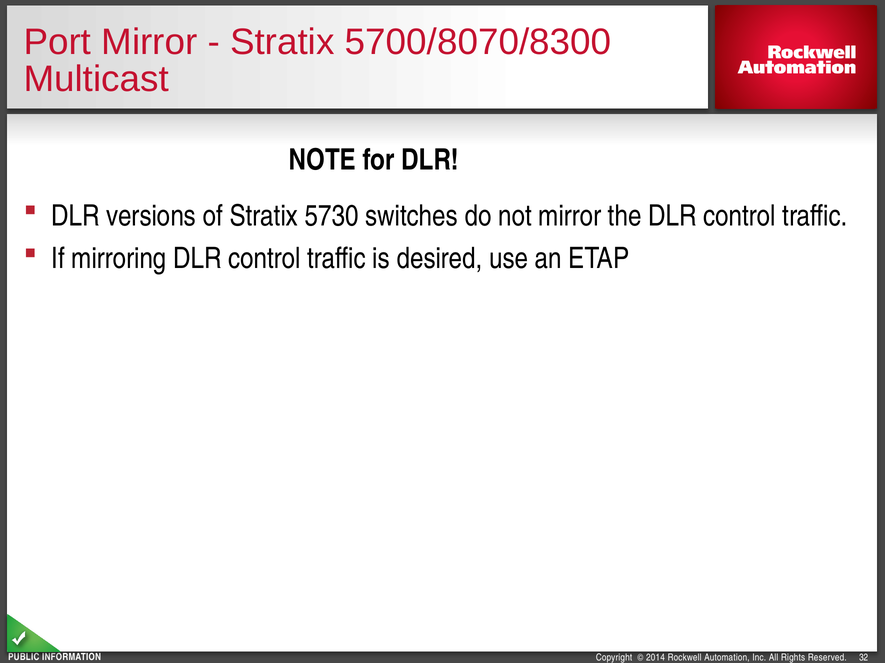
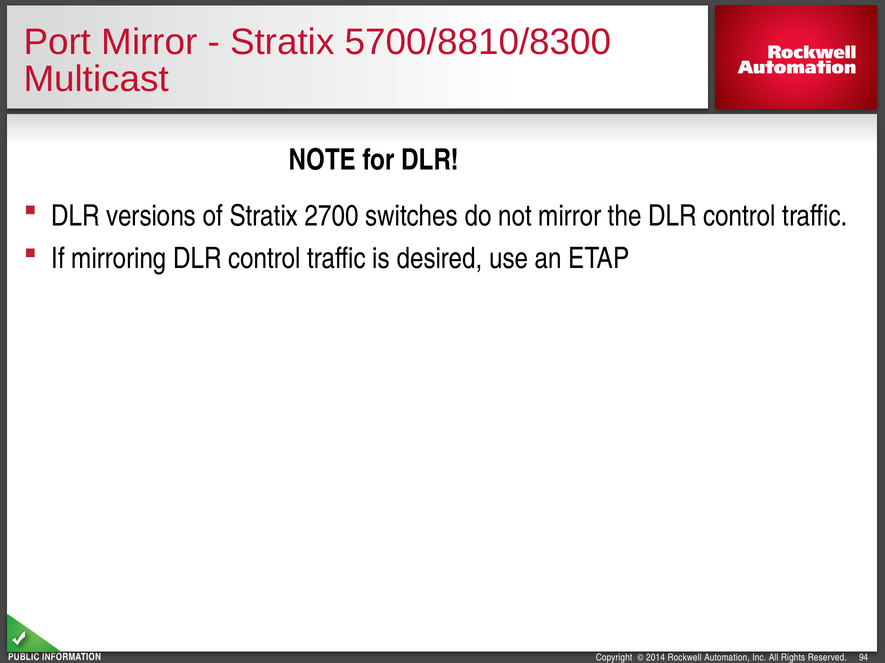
5700/8070/8300: 5700/8070/8300 -> 5700/8810/8300 (478, 42)
5730: 5730 -> 2700 (332, 216)
32: 32 -> 94 (864, 658)
